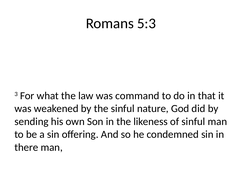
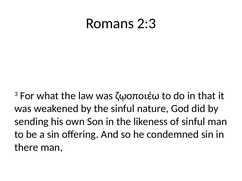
5:3: 5:3 -> 2:3 (147, 23)
command: command -> ζῳοποιέω (137, 96)
